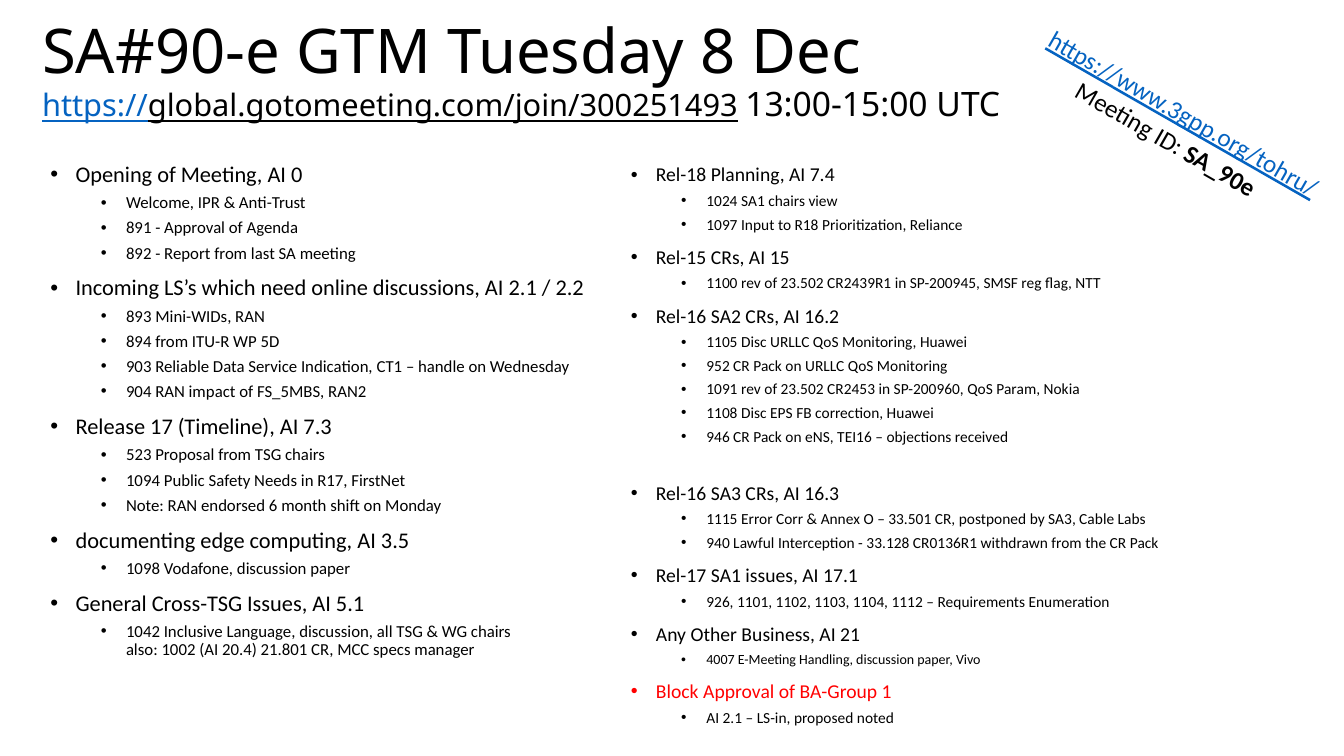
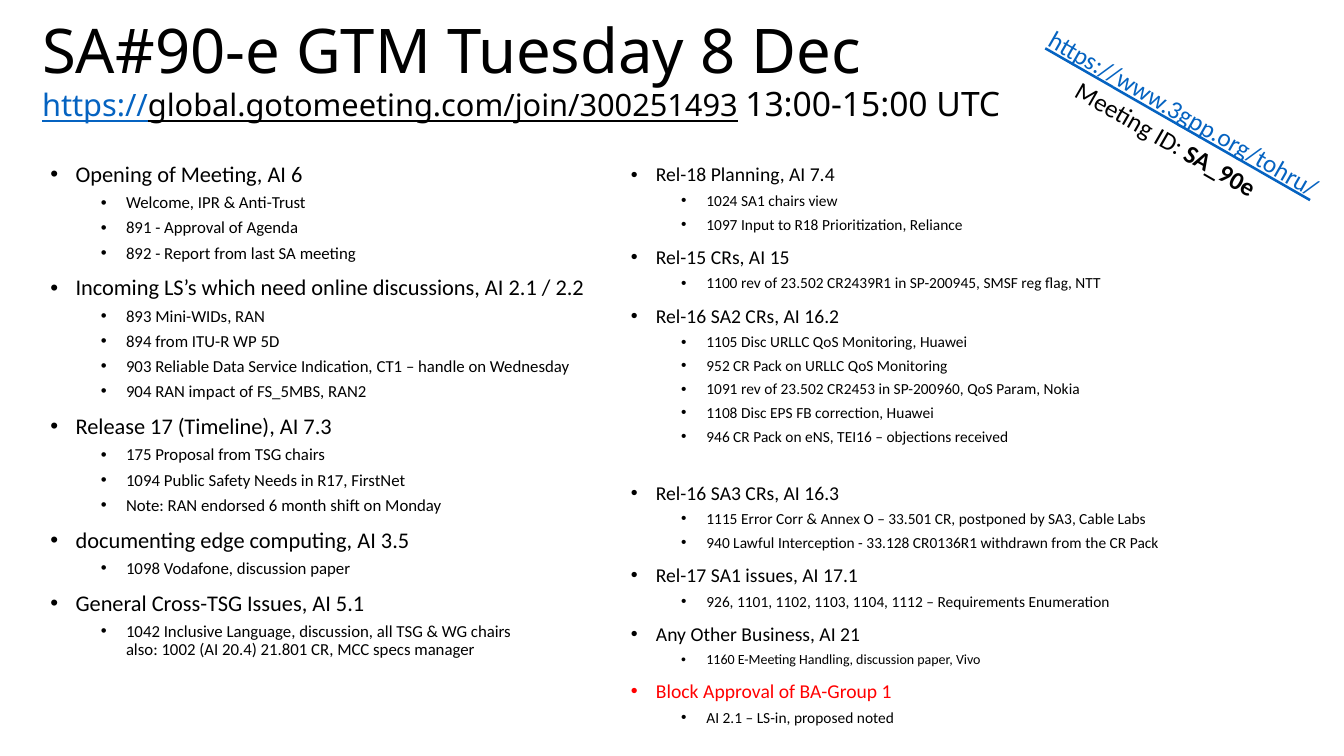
AI 0: 0 -> 6 (297, 175)
523: 523 -> 175 (139, 455)
4007: 4007 -> 1160 (721, 660)
